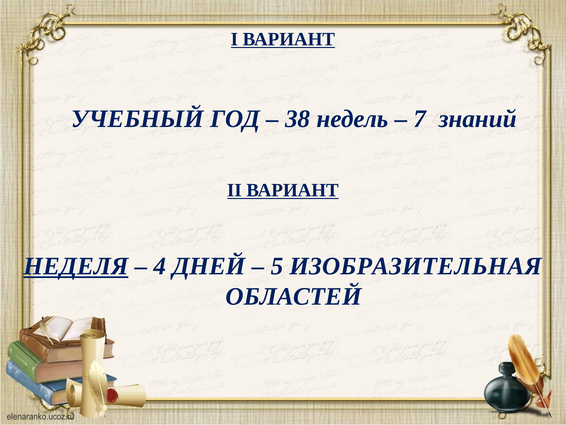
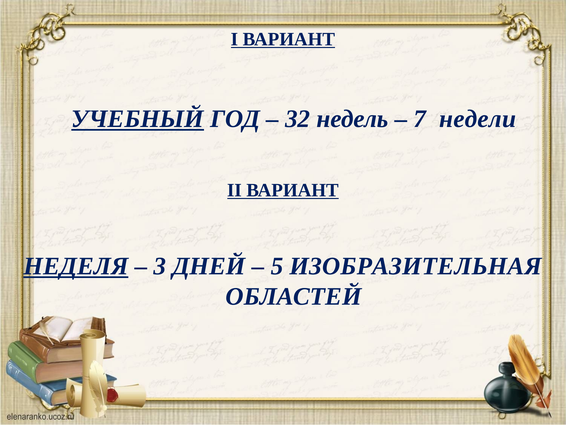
УЧЕБНЫЙ underline: none -> present (138, 119)
38: 38 -> 32 (298, 119)
знаний: знаний -> недели (478, 119)
4: 4 -> 3 (160, 266)
